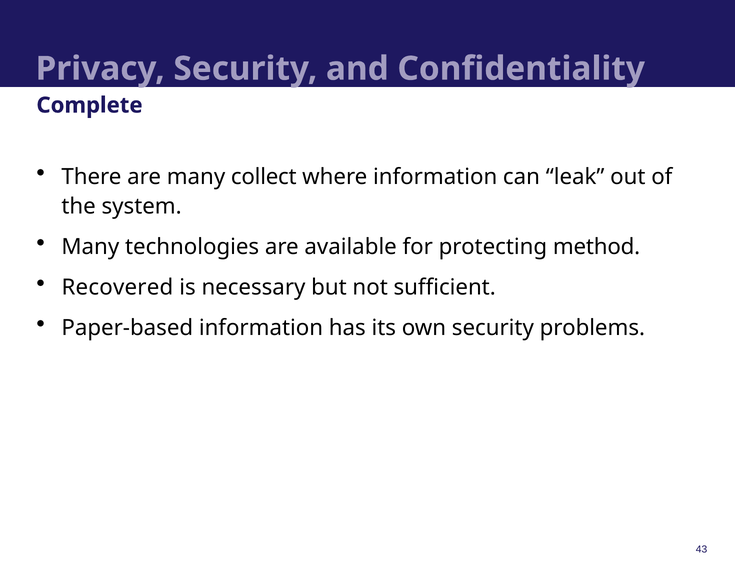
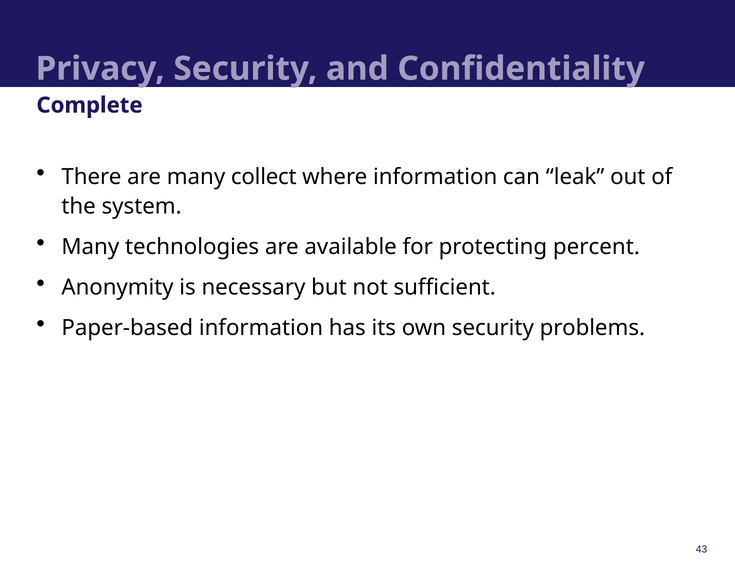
method: method -> percent (596, 247)
Recovered: Recovered -> Anonymity (118, 287)
